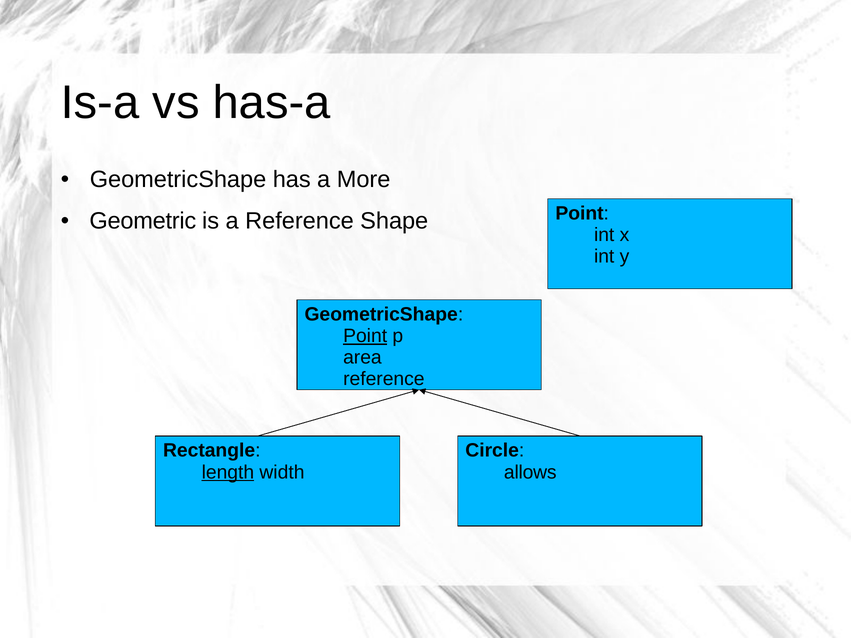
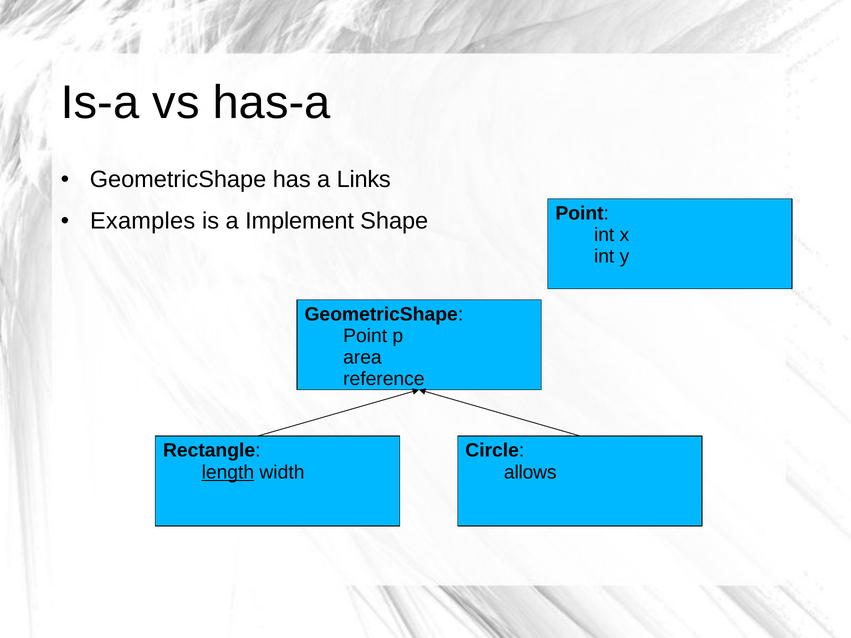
More: More -> Links (364, 180)
Geometric: Geometric -> Examples (143, 221)
a Reference: Reference -> Implement (300, 221)
Point underline: present -> none (365, 336)
